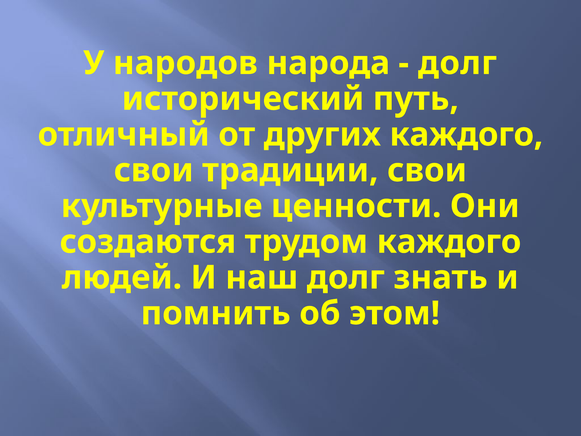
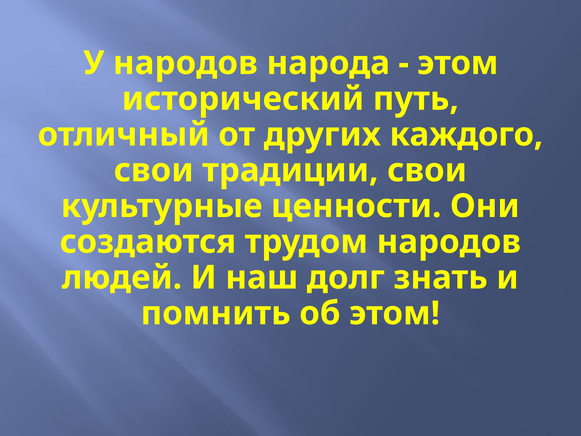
долг: долг -> этом (458, 63)
трудом каждого: каждого -> народов (449, 242)
